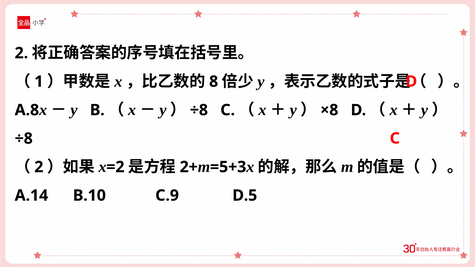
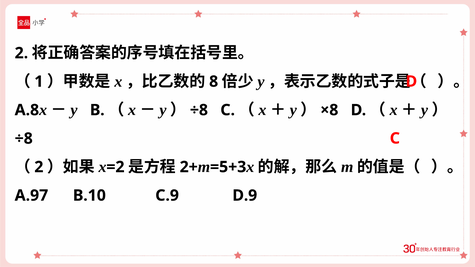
A.14: A.14 -> A.97 (31, 196)
D.5: D.5 -> D.9 (245, 196)
